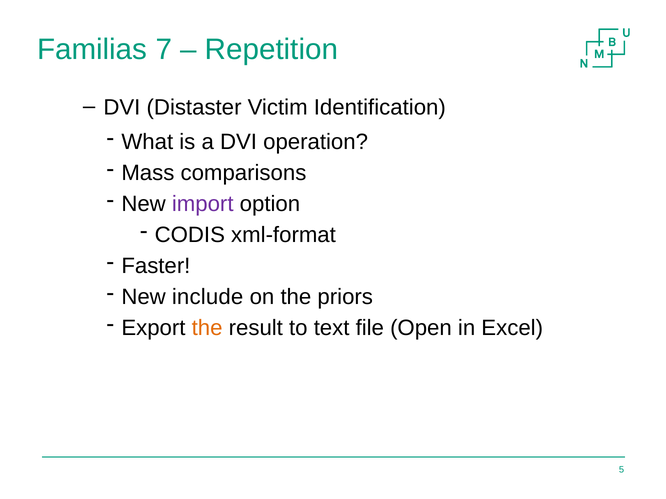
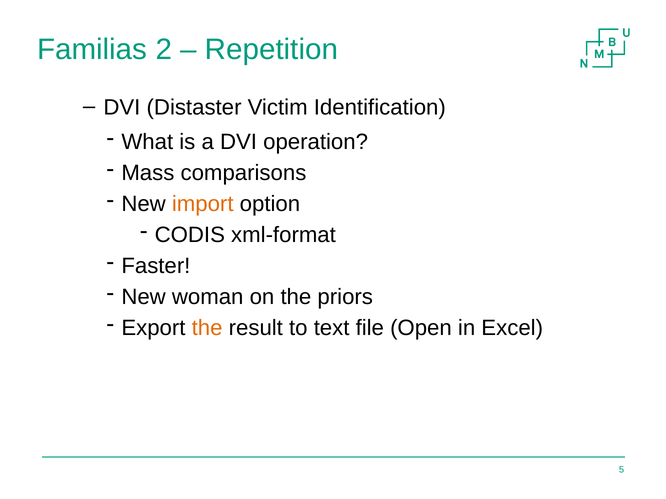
7: 7 -> 2 (164, 50)
import colour: purple -> orange (203, 204)
include: include -> woman (208, 297)
